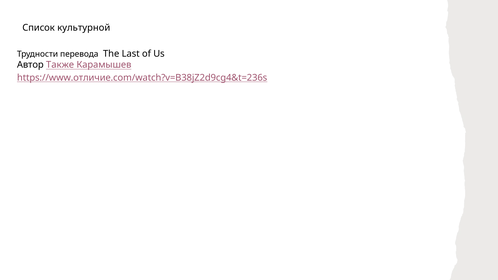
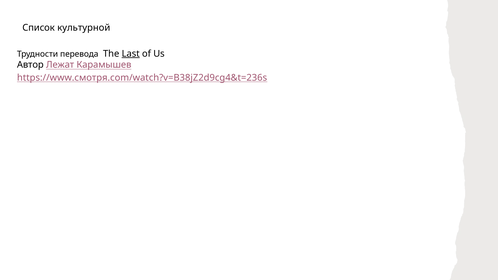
Last underline: none -> present (131, 54)
Также: Также -> Лежат (60, 65)
https://www.отличие.com/watch?v=B38jZ2d9cg4&t=236s: https://www.отличие.com/watch?v=B38jZ2d9cg4&t=236s -> https://www.смотря.com/watch?v=B38jZ2d9cg4&t=236s (142, 78)
